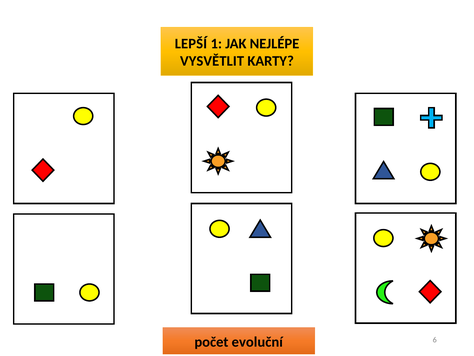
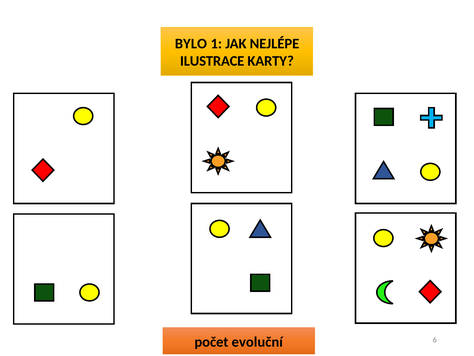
LEPŠÍ: LEPŠÍ -> BYLO (191, 44)
VYSVĚTLIT: VYSVĚTLIT -> ILUSTRACE (212, 61)
